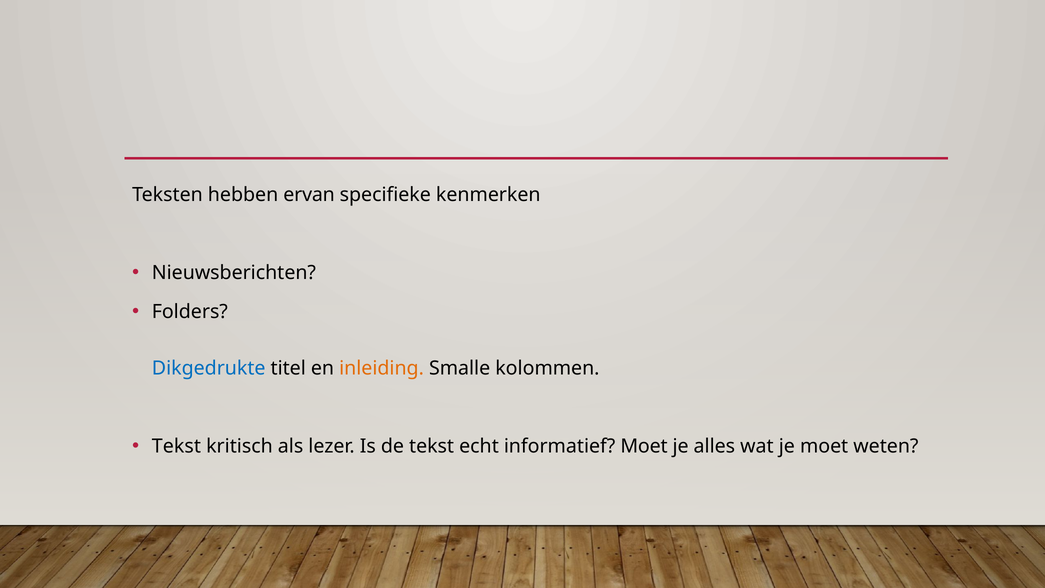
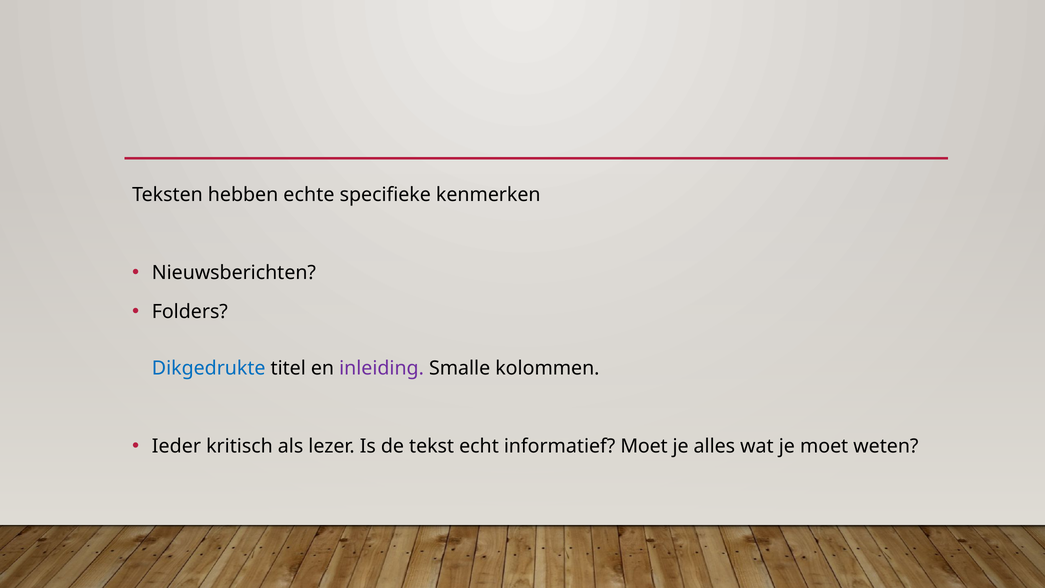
ervan: ervan -> echte (309, 194)
inleiding colour: orange -> purple (382, 368)
Tekst: Tekst -> Ieder (176, 446)
